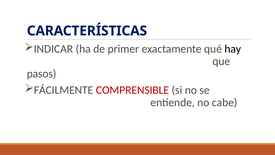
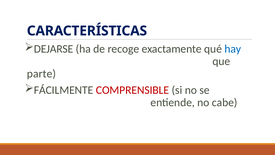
INDICAR: INDICAR -> DEJARSE (54, 49)
primer: primer -> recoge (123, 49)
hay colour: black -> blue (233, 49)
pasos: pasos -> parte (41, 74)
